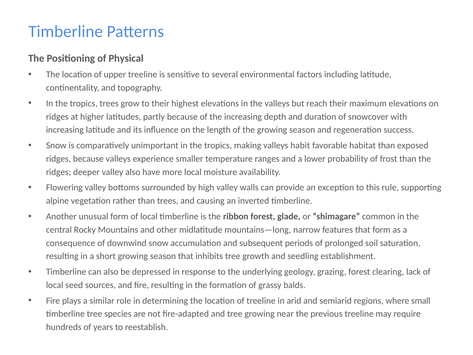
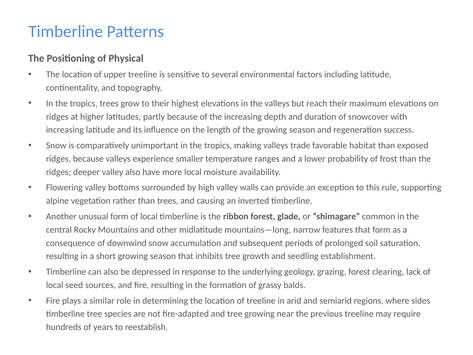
habit: habit -> trade (300, 145)
small: small -> sides (421, 300)
